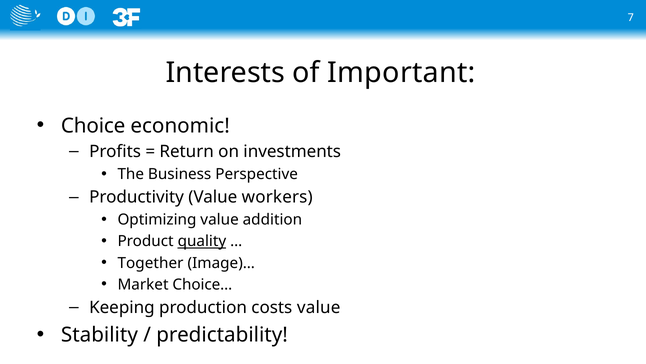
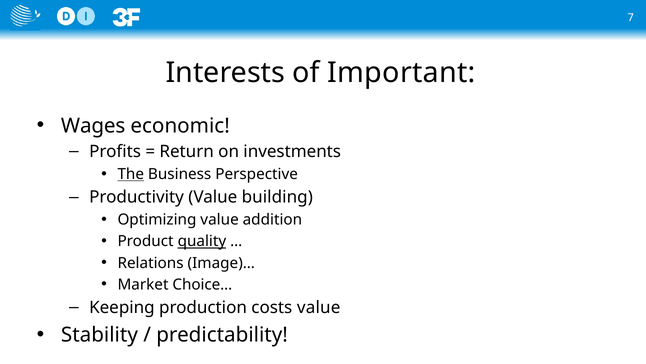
Choice: Choice -> Wages (93, 125)
The underline: none -> present (131, 174)
workers: workers -> building (277, 197)
Together: Together -> Relations (151, 263)
